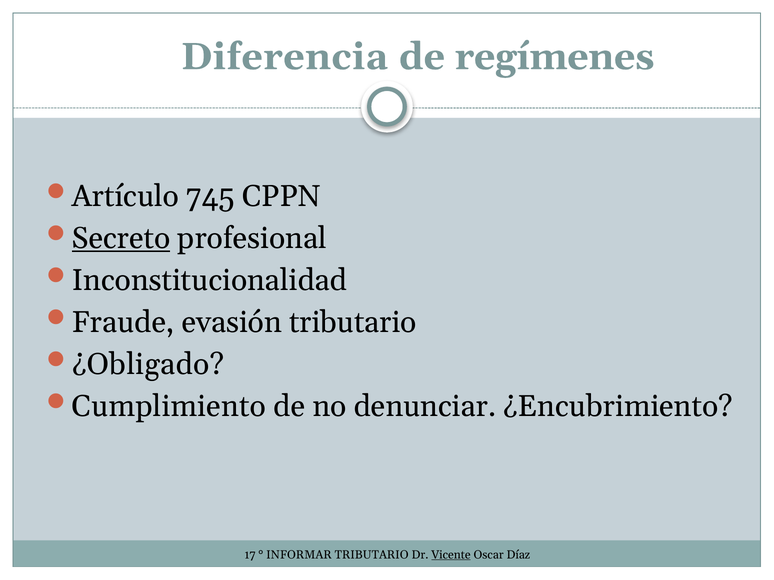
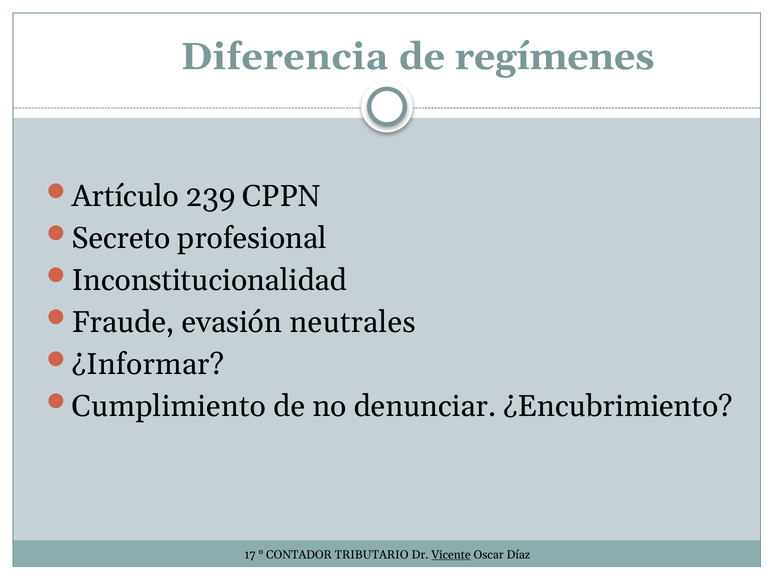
745: 745 -> 239 (211, 196)
Secreto underline: present -> none (121, 238)
evasión tributario: tributario -> neutrales (353, 323)
¿Obligado: ¿Obligado -> ¿Informar (148, 365)
INFORMAR: INFORMAR -> CONTADOR (299, 555)
